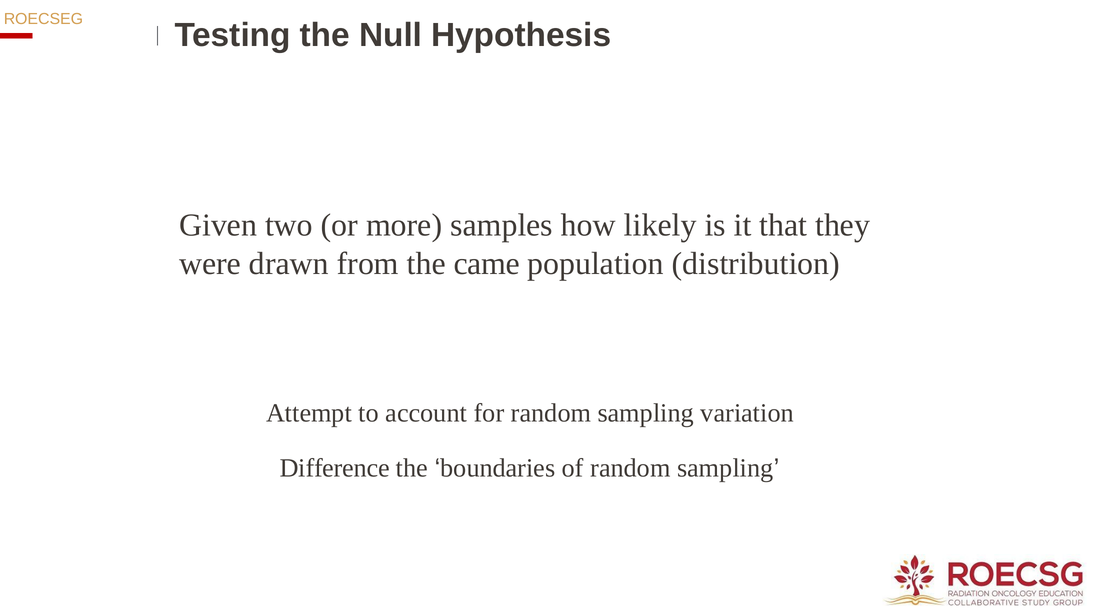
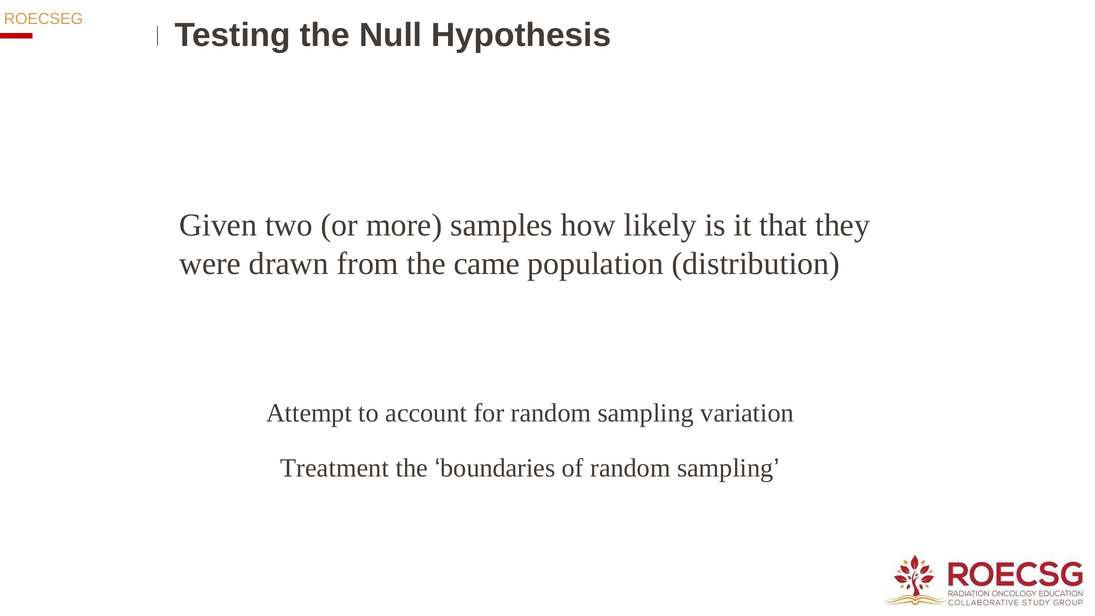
Difference: Difference -> Treatment (335, 468)
